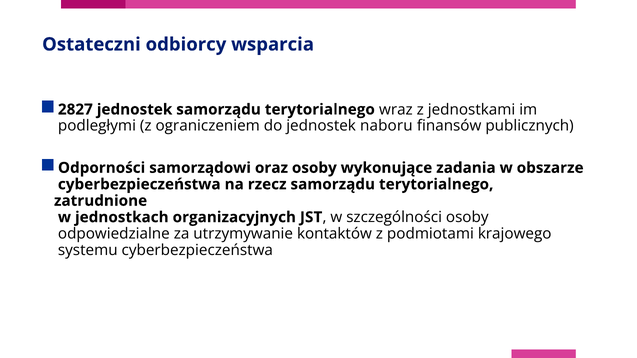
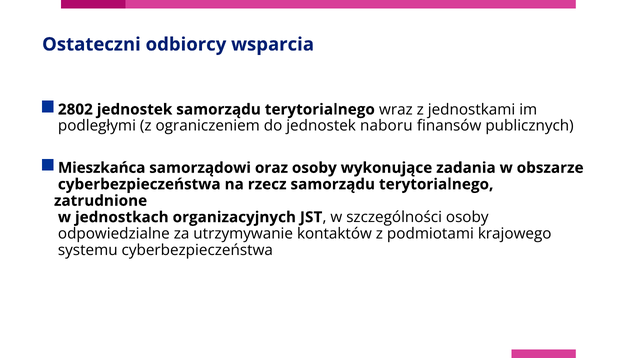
2827: 2827 -> 2802 (75, 110)
Odporności: Odporności -> Mieszkańca (102, 168)
